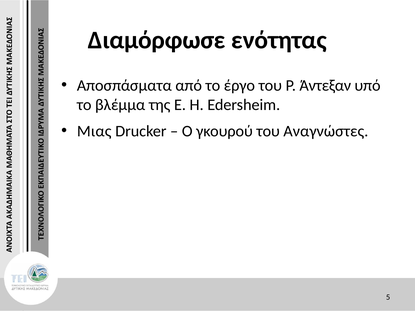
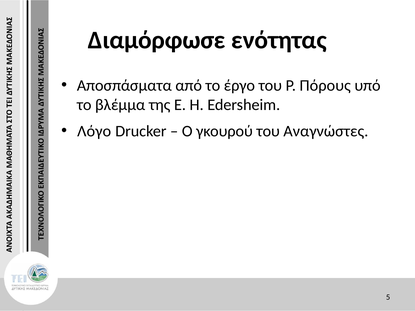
Άντεξαν: Άντεξαν -> Πόρους (325, 86)
Μιας: Μιας -> Λόγο (94, 131)
